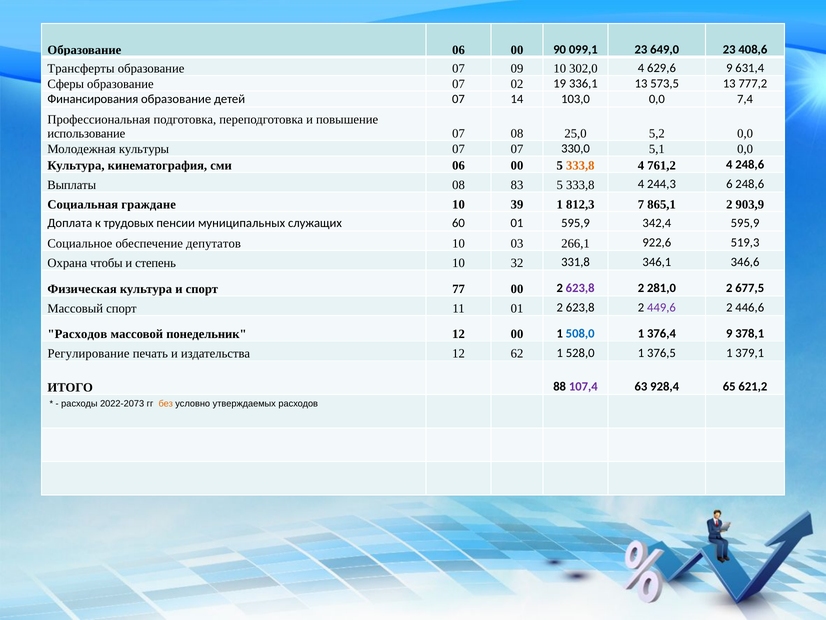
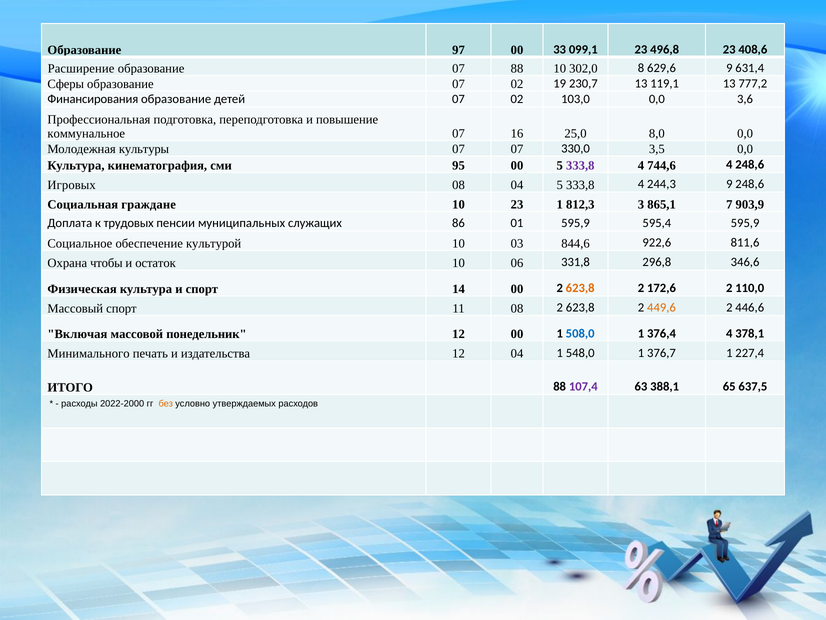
Образование 06: 06 -> 97 (459, 50)
90: 90 -> 33 (560, 49)
649,0: 649,0 -> 496,8 (665, 49)
Трансферты: Трансферты -> Расширение (81, 69)
07 09: 09 -> 88 (517, 69)
302,0 4: 4 -> 8 (641, 68)
336,1: 336,1 -> 230,7 (583, 84)
573,5: 573,5 -> 119,1 (665, 84)
детей 07 14: 14 -> 02 (517, 99)
7,4: 7,4 -> 3,6 (745, 99)
использование: использование -> коммунальное (86, 133)
07 08: 08 -> 16 (517, 133)
5,2: 5,2 -> 8,0 (657, 133)
5,1: 5,1 -> 3,5 (657, 149)
сми 06: 06 -> 95 (459, 165)
333,8 colour: orange -> purple (580, 165)
761,2: 761,2 -> 744,6 (662, 165)
Выплаты: Выплаты -> Игровых (72, 185)
08 83: 83 -> 04 (517, 185)
244,3 6: 6 -> 9 (729, 184)
10 39: 39 -> 23 (517, 204)
7: 7 -> 3 (641, 204)
865,1 2: 2 -> 7 (729, 204)
60: 60 -> 86 (458, 223)
342,4: 342,4 -> 595,4 (657, 223)
депутатов: депутатов -> культурой (214, 243)
266,1: 266,1 -> 844,6 (576, 243)
519,3: 519,3 -> 811,6 (745, 242)
степень: степень -> остаток (156, 263)
32: 32 -> 06 (517, 263)
346,1: 346,1 -> 296,8 (657, 262)
77: 77 -> 14 (459, 289)
623,8 colour: purple -> orange (580, 288)
281,0: 281,0 -> 172,6 (661, 288)
677,5: 677,5 -> 110,0 (750, 288)
11 01: 01 -> 08 (517, 308)
449,6 colour: purple -> orange (661, 307)
Расходов: Расходов -> Включая (77, 334)
376,4 9: 9 -> 4 (729, 333)
Регулирование: Регулирование -> Минимального (89, 354)
12 62: 62 -> 04 (517, 354)
528,0: 528,0 -> 548,0 (580, 353)
376,5: 376,5 -> 376,7 (661, 353)
379,1: 379,1 -> 227,4 (750, 353)
928,4: 928,4 -> 388,1 (665, 386)
621,2: 621,2 -> 637,5 (753, 386)
2022-2073: 2022-2073 -> 2022-2000 (122, 403)
